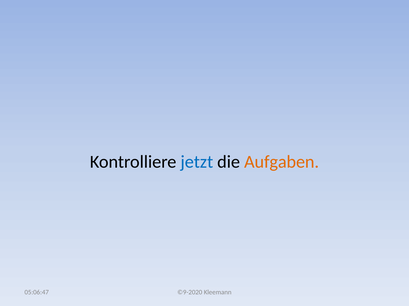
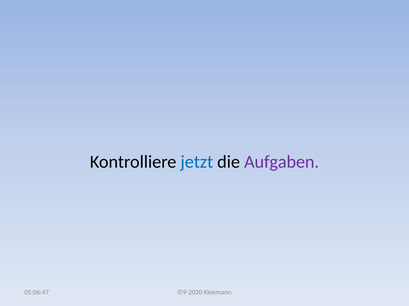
Aufgaben colour: orange -> purple (282, 162)
